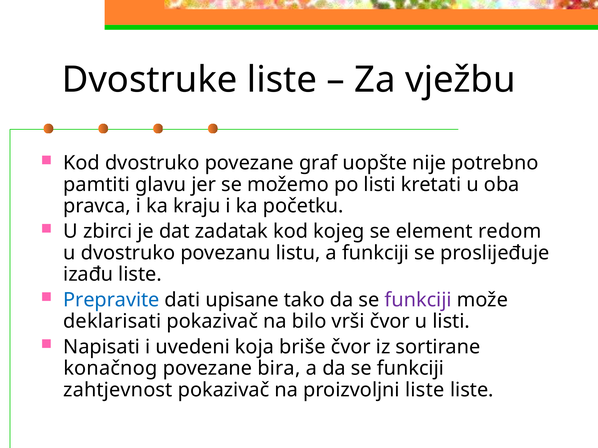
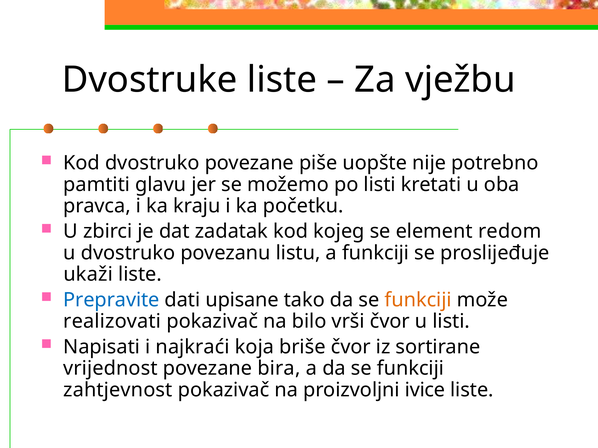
graf: graf -> piše (318, 163)
izađu: izađu -> ukaži (88, 275)
funkciji colour: purple -> orange (418, 300)
deklarisati: deklarisati -> realizovati (112, 322)
uvedeni: uvedeni -> najkraći (193, 347)
konačnog: konačnog -> vrijednost (110, 369)
proizvoljni liste: liste -> ivice (425, 390)
